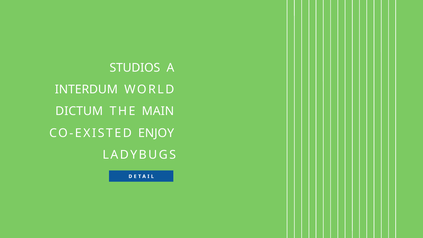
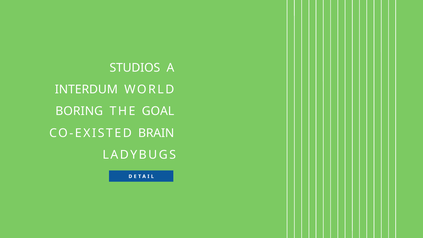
DICTUM: DICTUM -> BORING (79, 111)
MAIN: MAIN -> GOAL (158, 111)
ENJOY: ENJOY -> BRAIN (156, 133)
